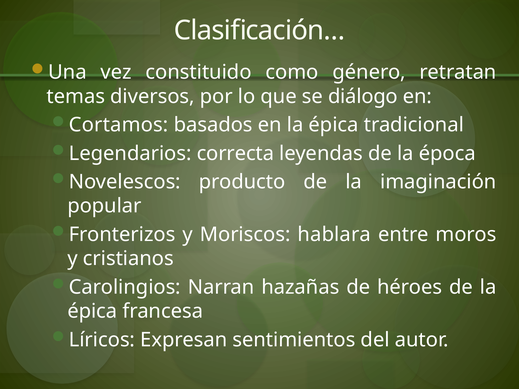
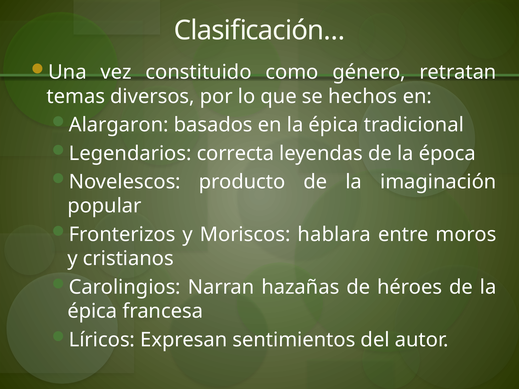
diálogo: diálogo -> hechos (363, 96)
Cortamos: Cortamos -> Alargaron (119, 125)
